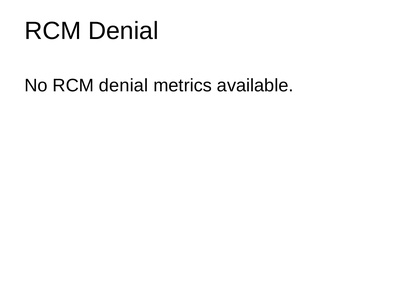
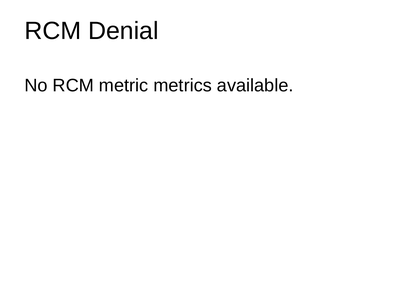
No RCM denial: denial -> metric (124, 86)
